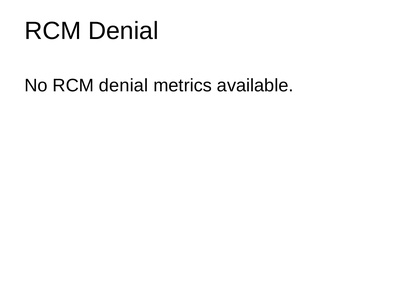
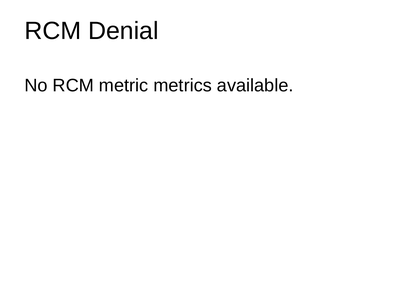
No RCM denial: denial -> metric (124, 86)
